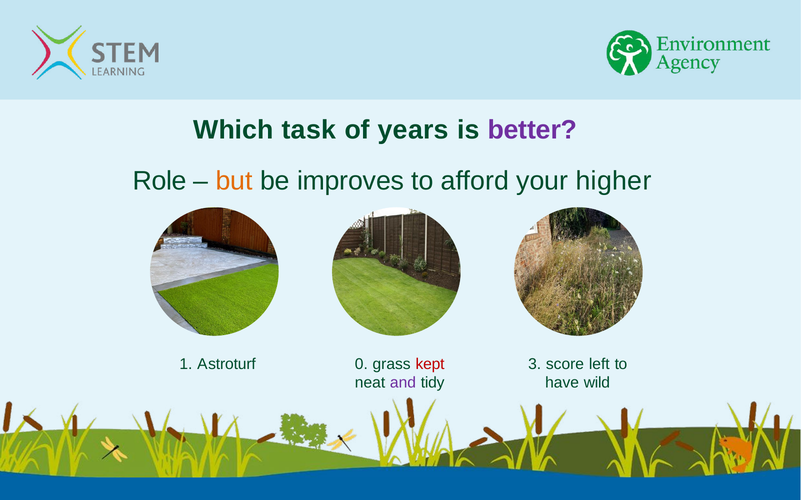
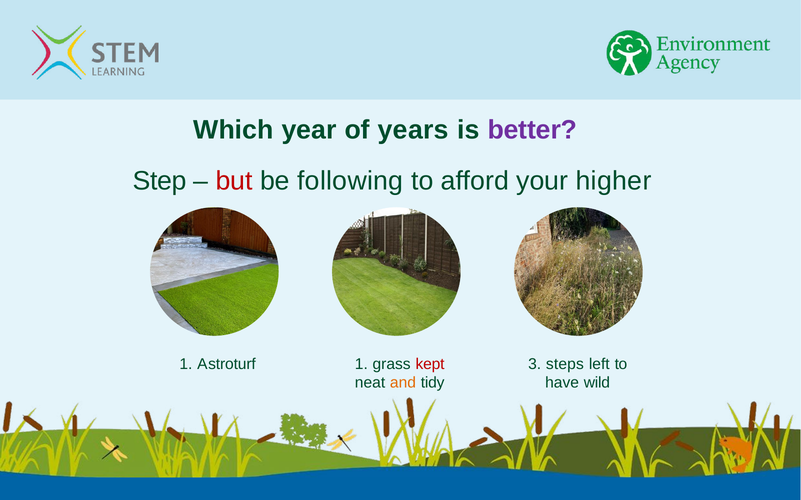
task: task -> year (309, 130)
Role: Role -> Step (160, 181)
but colour: orange -> red (234, 181)
improves: improves -> following (350, 181)
Astroturf 0: 0 -> 1 (361, 364)
score: score -> steps (565, 364)
and colour: purple -> orange (403, 383)
